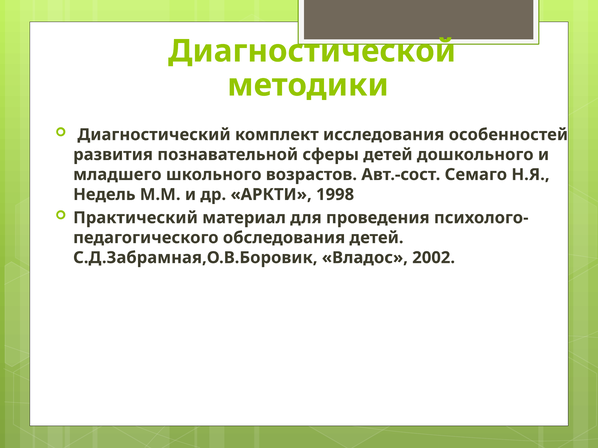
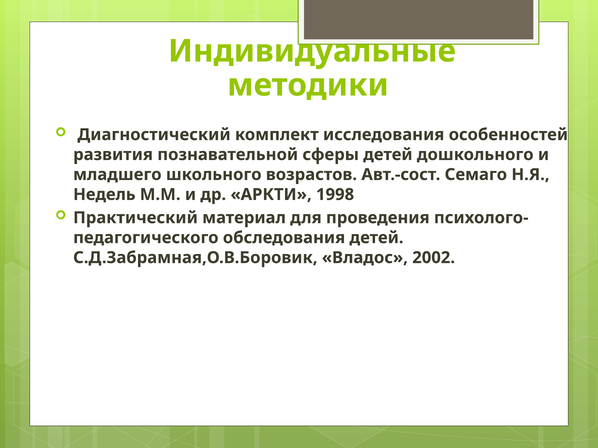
Диагностической: Диагностической -> Индивидуальные (312, 51)
